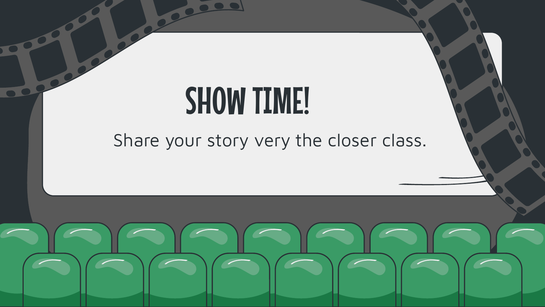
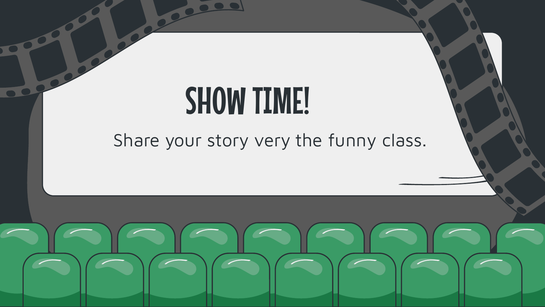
closer: closer -> funny (352, 140)
